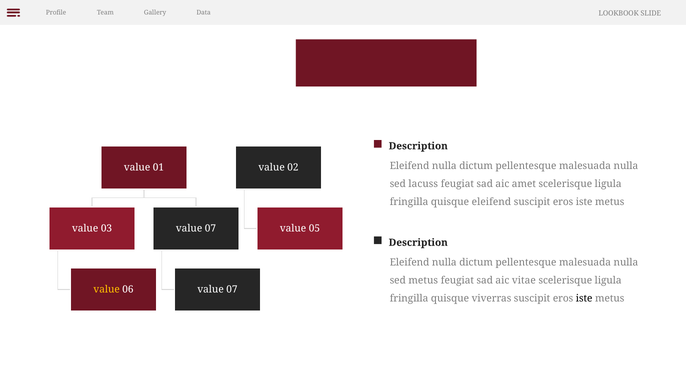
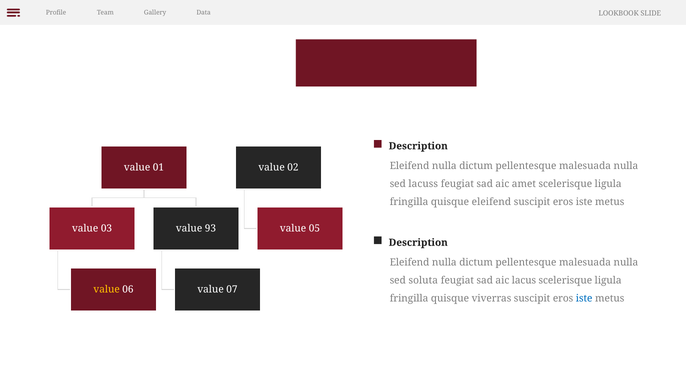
07: 07 -> 93 (210, 228)
sed metus: metus -> soluta (423, 280)
vitae: vitae -> lacus (524, 280)
iste colour: black -> blue (584, 298)
